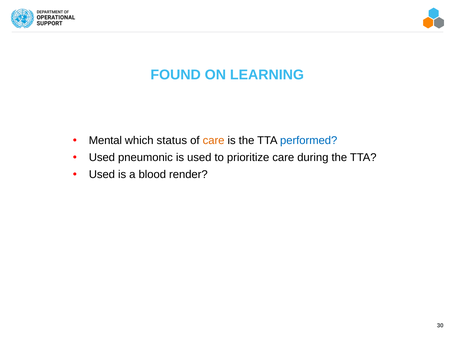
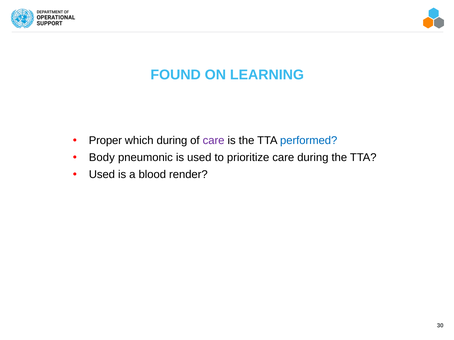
Mental: Mental -> Proper (105, 141)
which status: status -> during (172, 141)
care colour: orange -> purple (214, 141)
Used: Used -> Body (102, 158)
